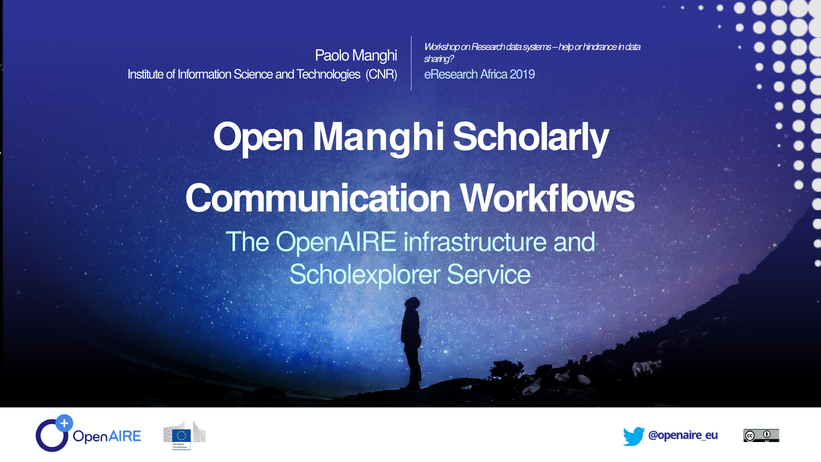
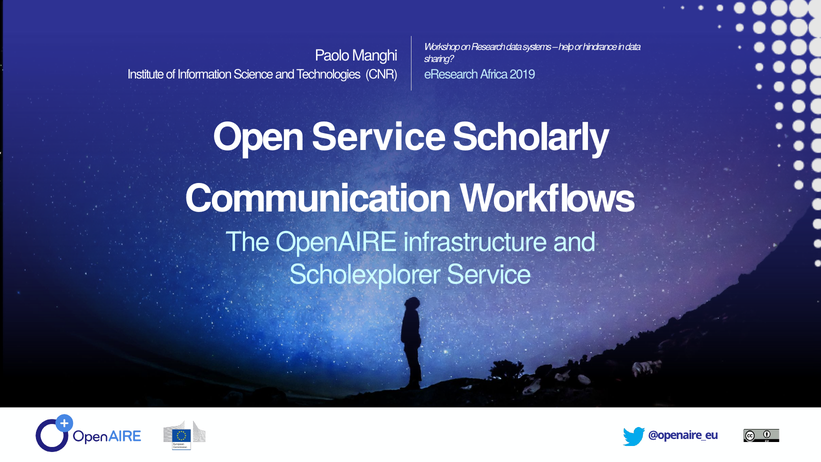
Open Manghi: Manghi -> Service (379, 138)
